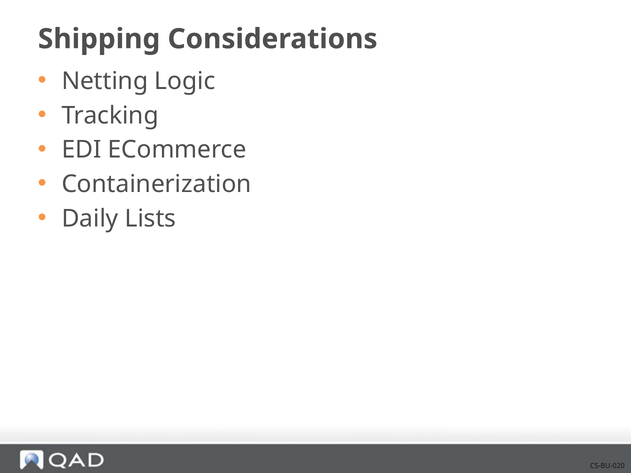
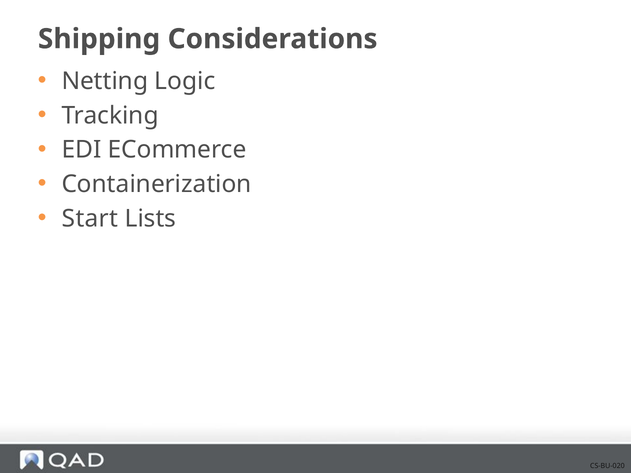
Daily: Daily -> Start (90, 219)
